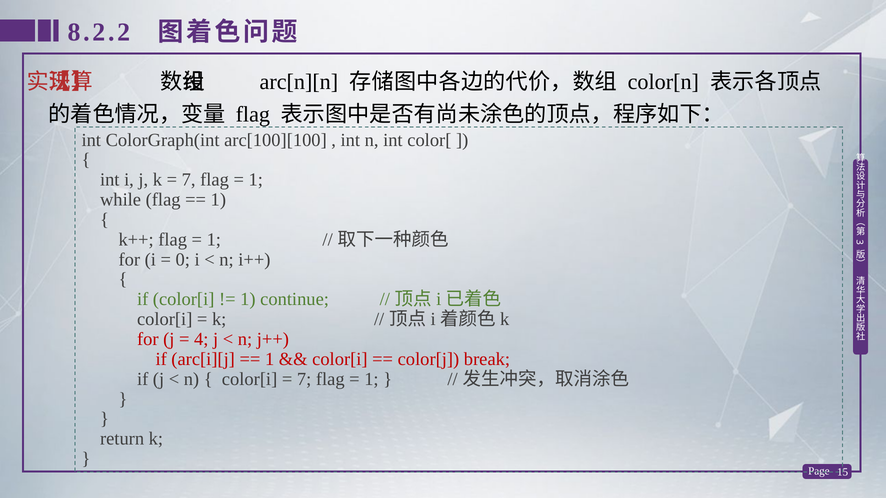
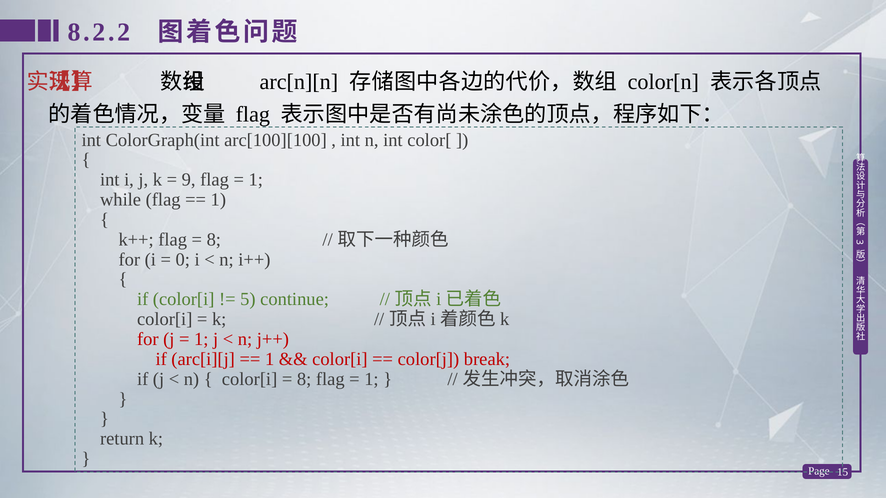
7: 7 -> 9 (189, 180)
1: 1 -> 8 (214, 240)
1: 1 -> 5 (248, 300)
4: 4 -> 1 (201, 339)
7: 7 -> 8 (304, 379)
